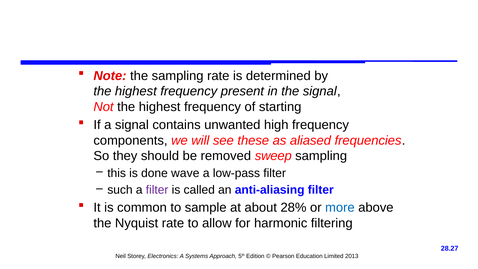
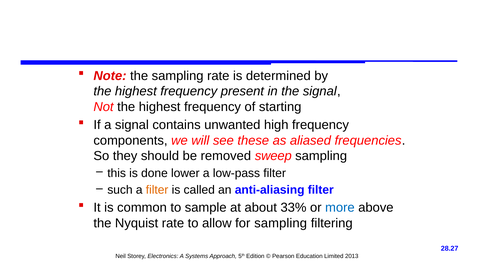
wave: wave -> lower (185, 173)
filter colour: purple -> orange (157, 190)
28%: 28% -> 33% (293, 208)
for harmonic: harmonic -> sampling (281, 223)
